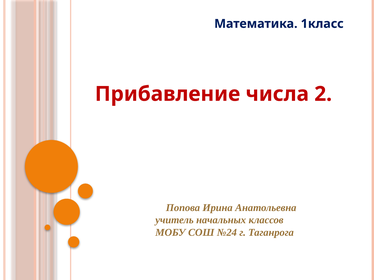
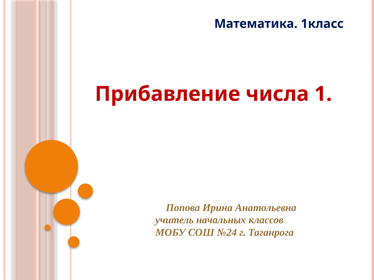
2: 2 -> 1 (323, 94)
